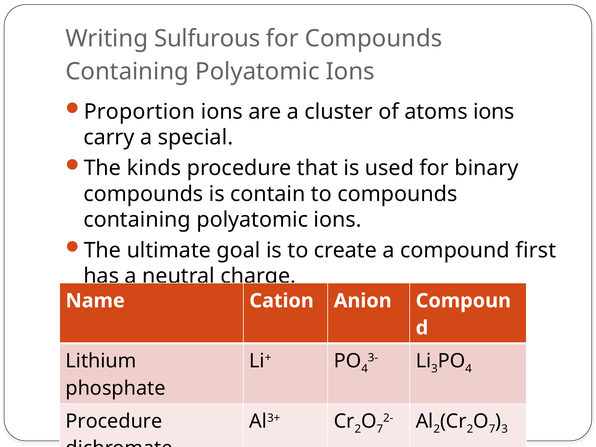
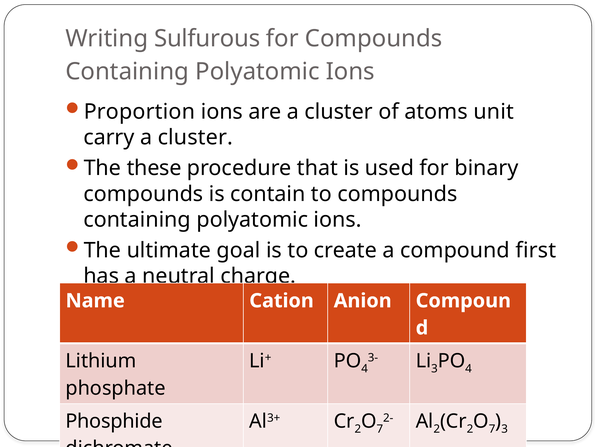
atoms ions: ions -> unit (494, 112)
carry a special: special -> cluster (195, 138)
kinds: kinds -> these (154, 168)
Procedure: Procedure -> Phosphide (114, 421)
